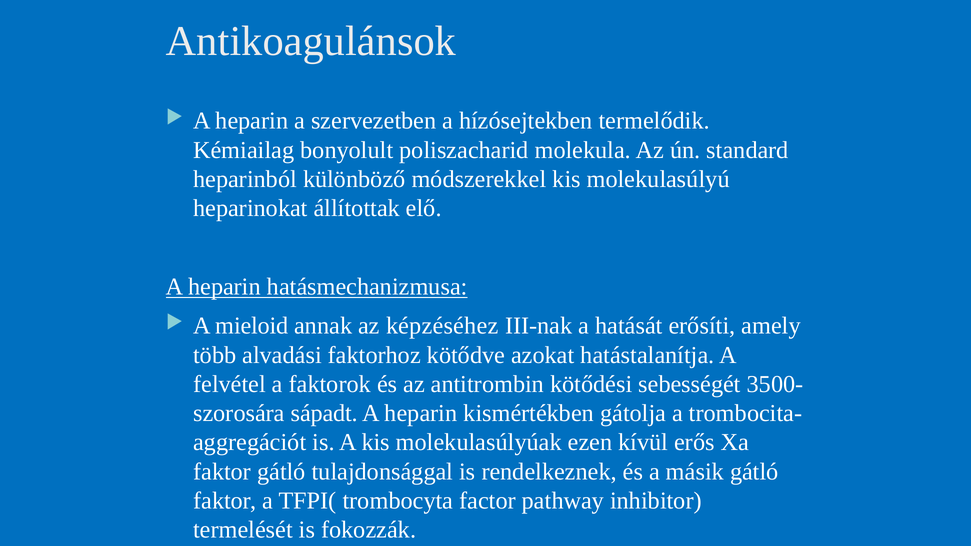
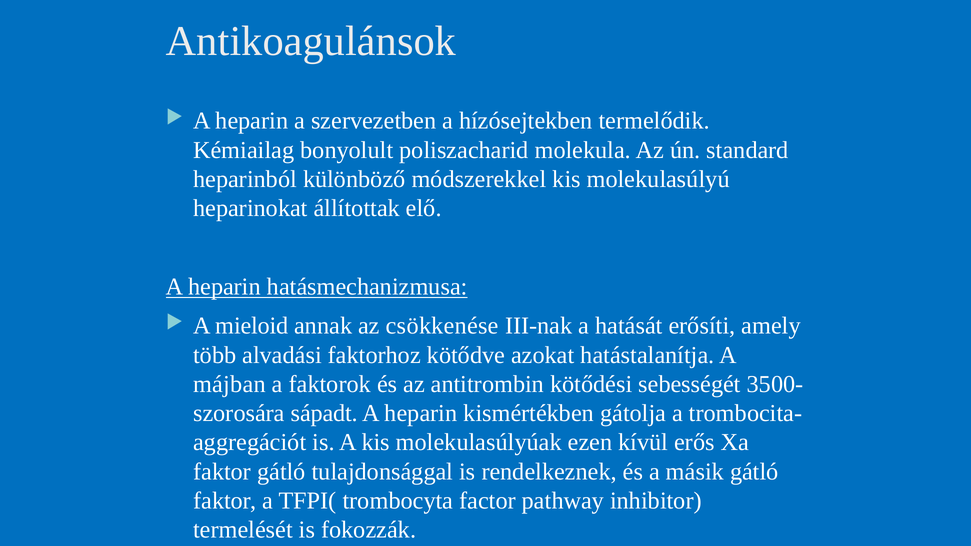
képzéséhez: képzéséhez -> csökkenése (442, 326)
felvétel: felvétel -> májban (229, 384)
